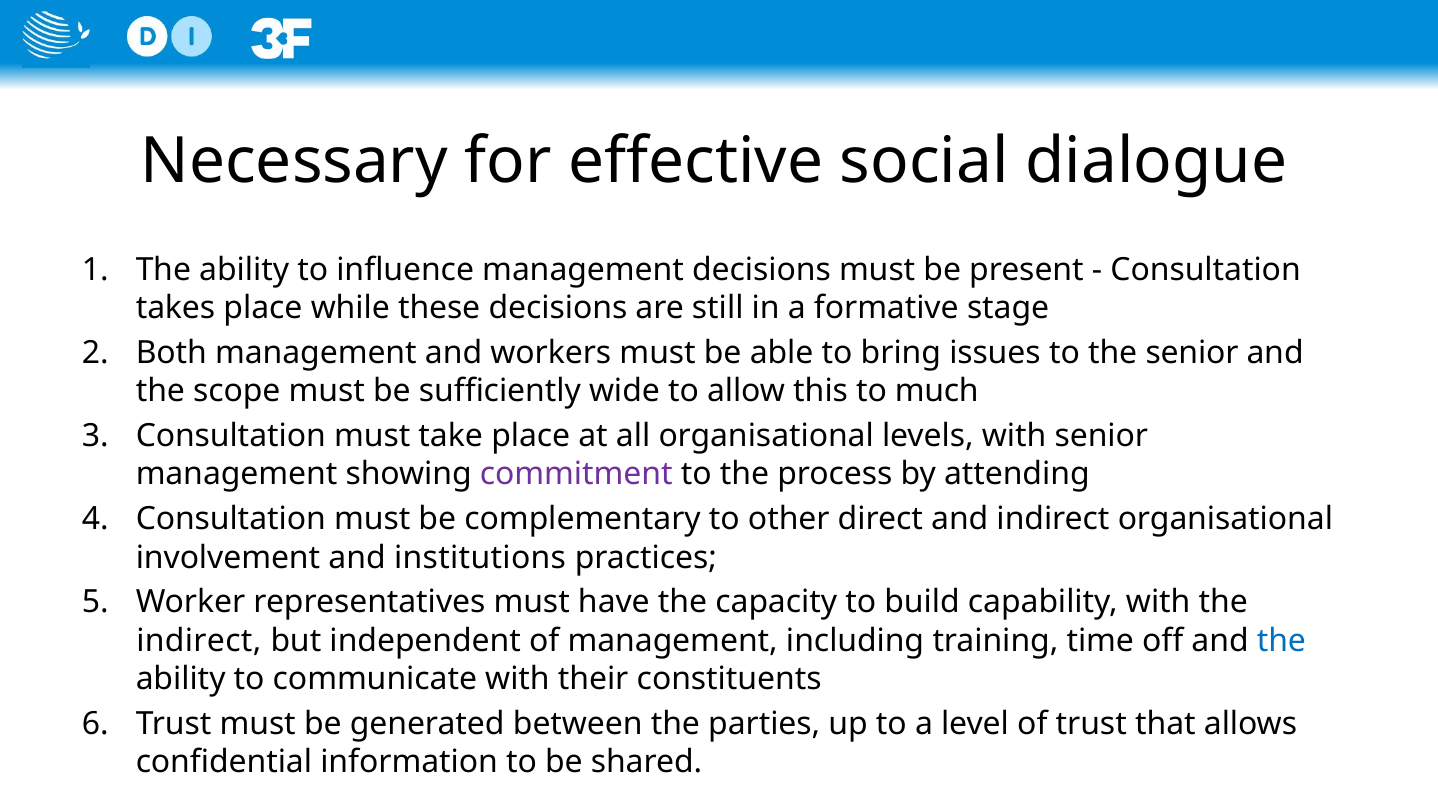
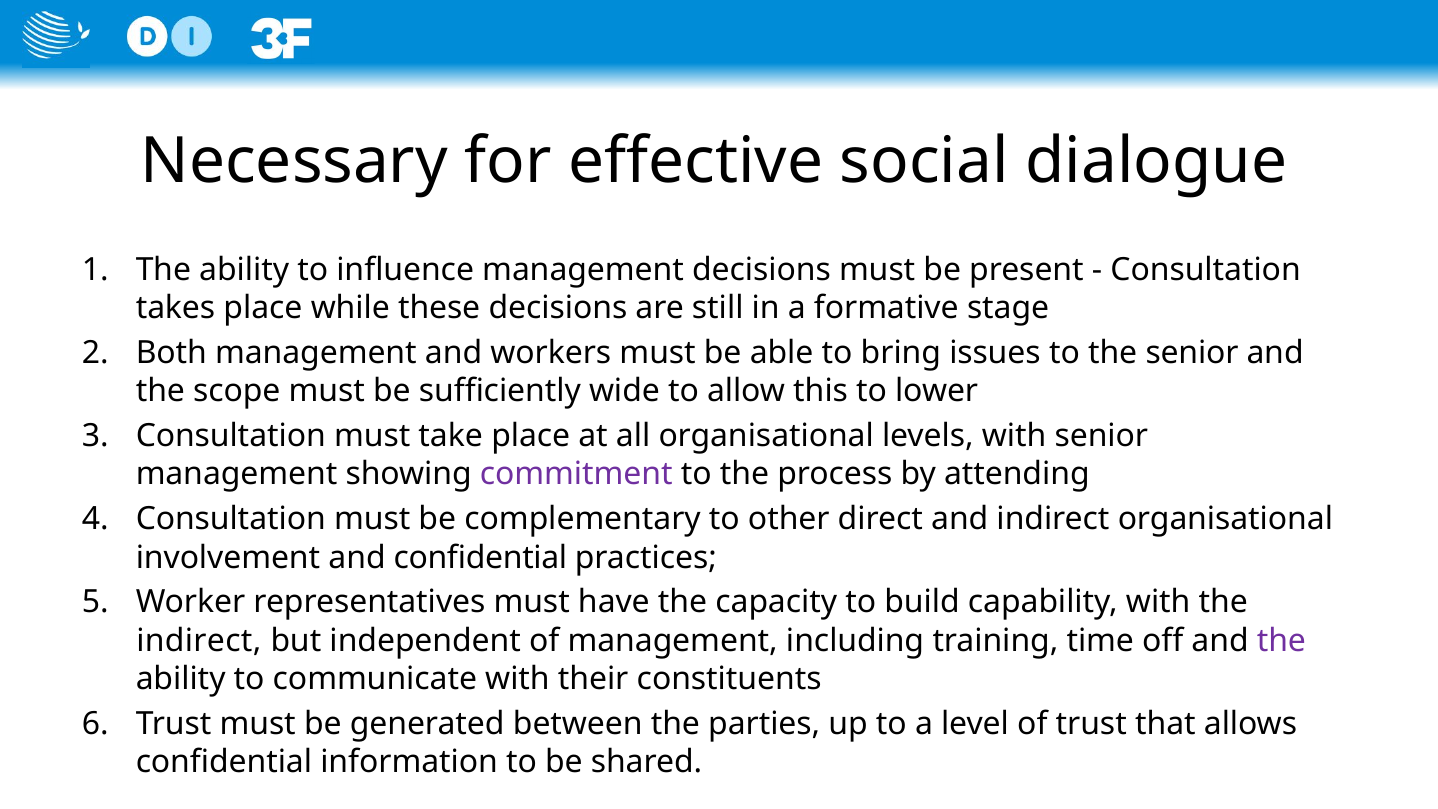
much: much -> lower (937, 391)
and institutions: institutions -> conﬁdential (480, 557)
the colour: blue -> purple (1281, 640)
